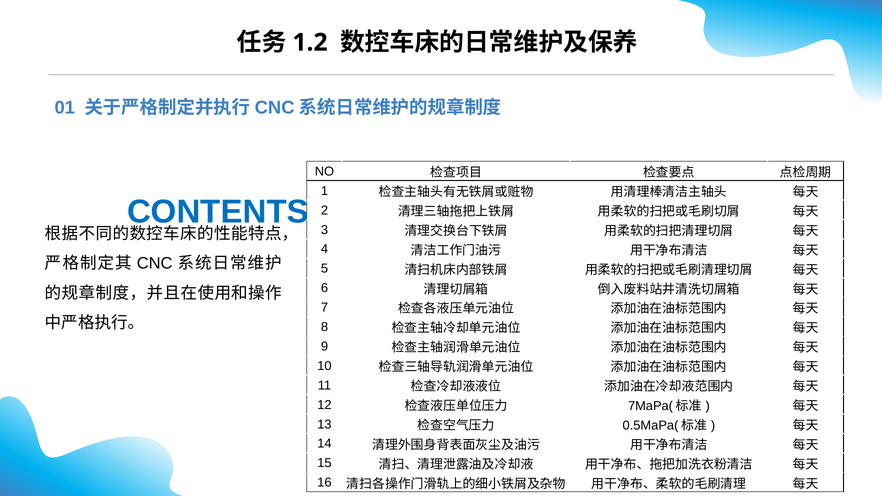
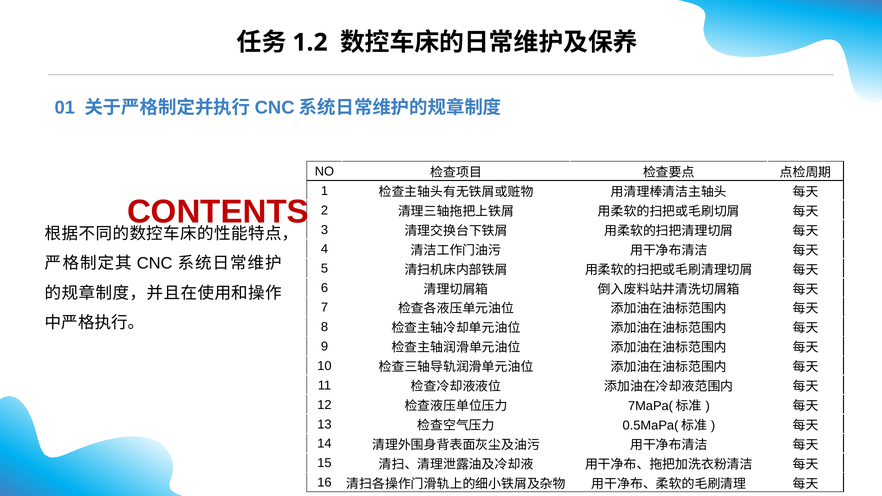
CONTENTS colour: blue -> red (218, 212)
